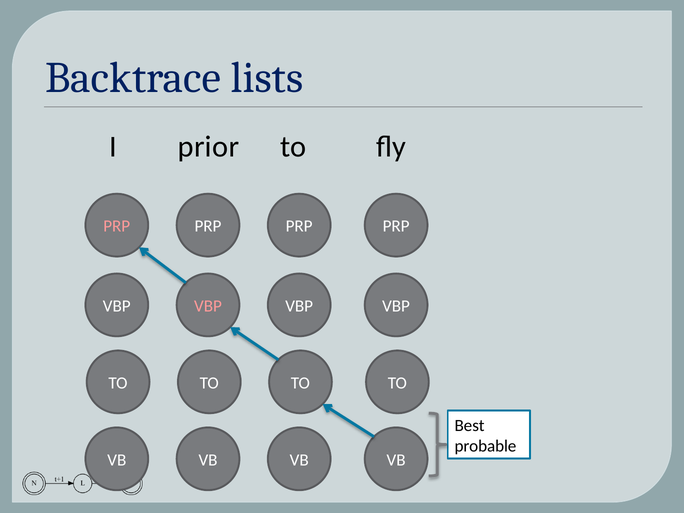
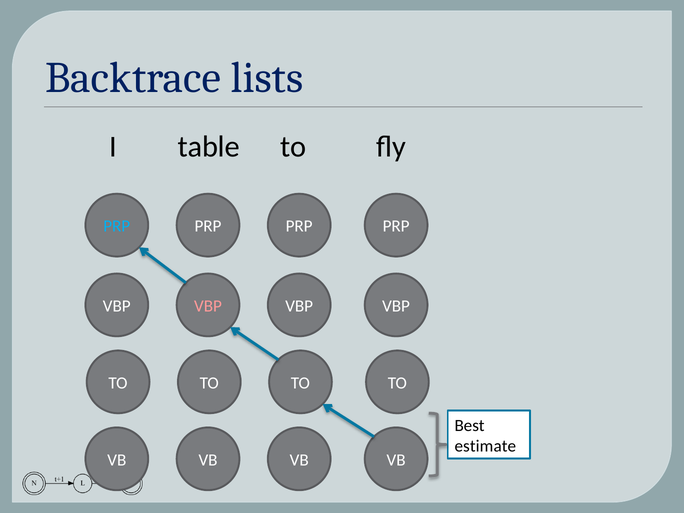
prior: prior -> table (209, 147)
PRP colour: pink -> light blue (117, 226)
probable: probable -> estimate (485, 446)
